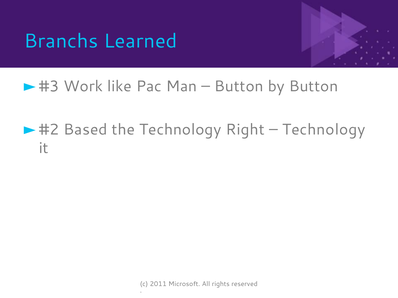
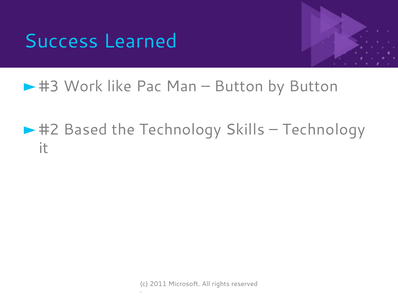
Branchs: Branchs -> Success (61, 41)
Right: Right -> Skills (245, 130)
